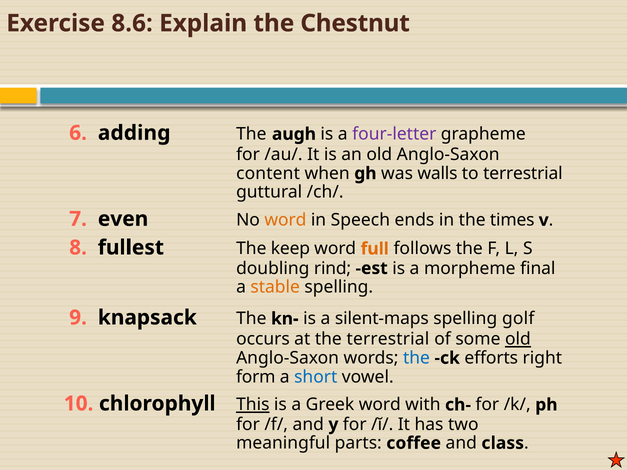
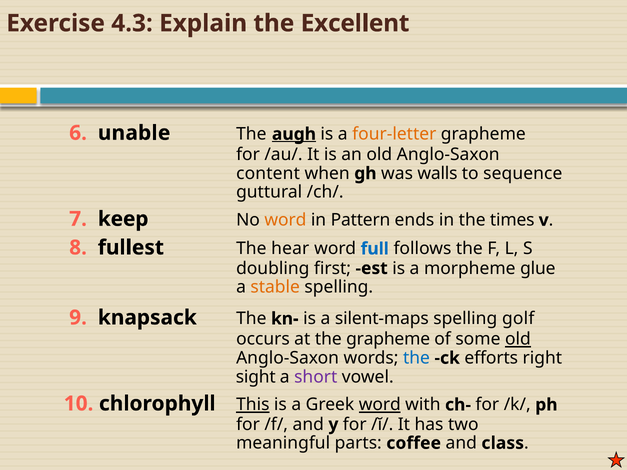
8.6: 8.6 -> 4.3 (132, 23)
Chestnut: Chestnut -> Excellent (355, 23)
adding: adding -> unable (134, 133)
augh underline: none -> present (294, 134)
four-letter colour: purple -> orange (394, 134)
to terrestrial: terrestrial -> sequence (523, 173)
even: even -> keep (123, 219)
Speech: Speech -> Pattern (360, 220)
keep: keep -> hear (290, 249)
full colour: orange -> blue (375, 249)
rind: rind -> first (332, 268)
final: final -> glue (538, 268)
the terrestrial: terrestrial -> grapheme (388, 339)
form: form -> sight (256, 377)
short colour: blue -> purple (316, 377)
word underline: none -> present (380, 405)
